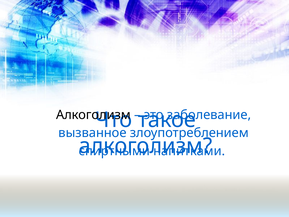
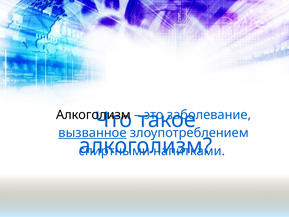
вызванное underline: none -> present (92, 133)
